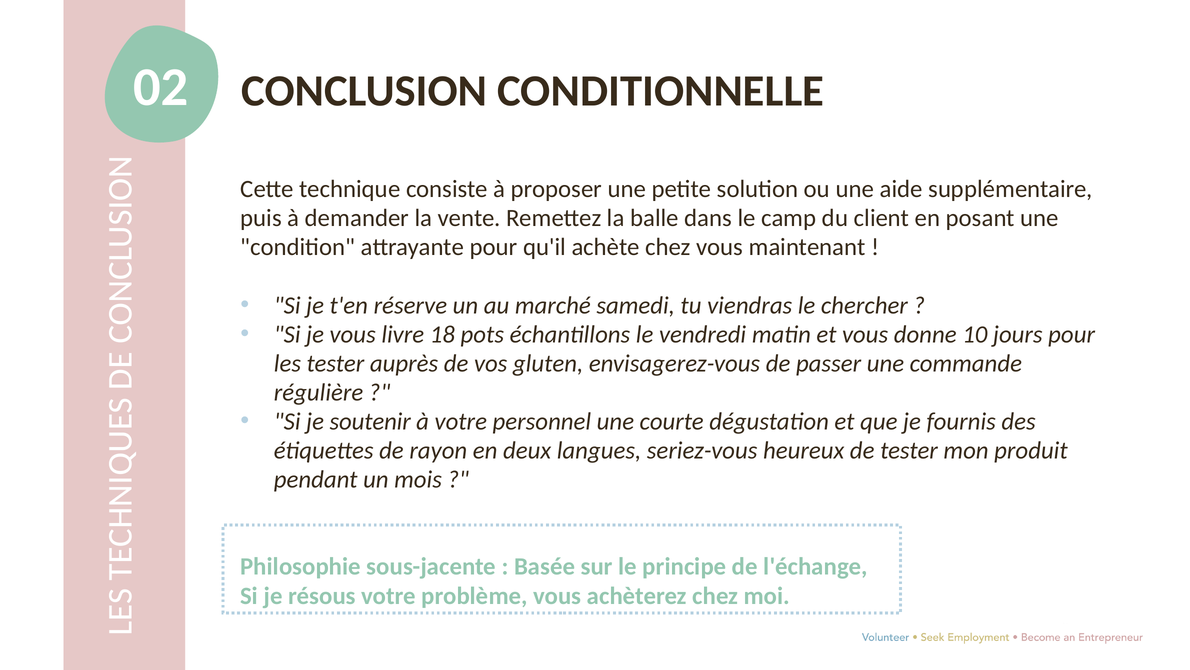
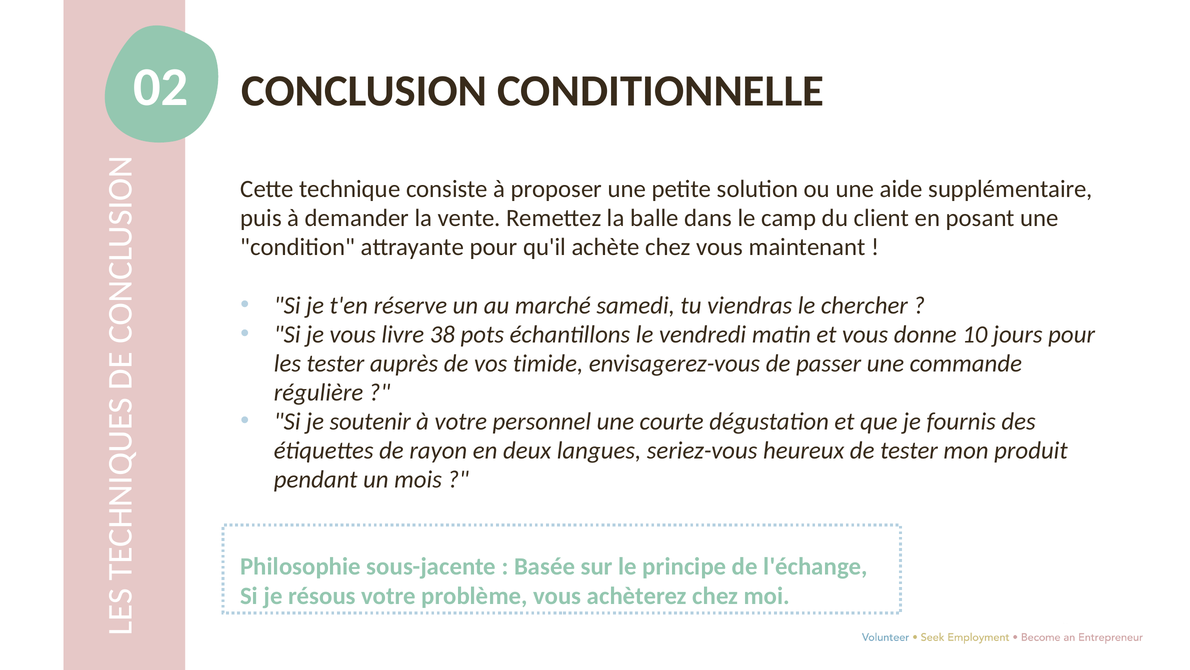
18: 18 -> 38 (442, 334)
gluten: gluten -> timide (548, 363)
